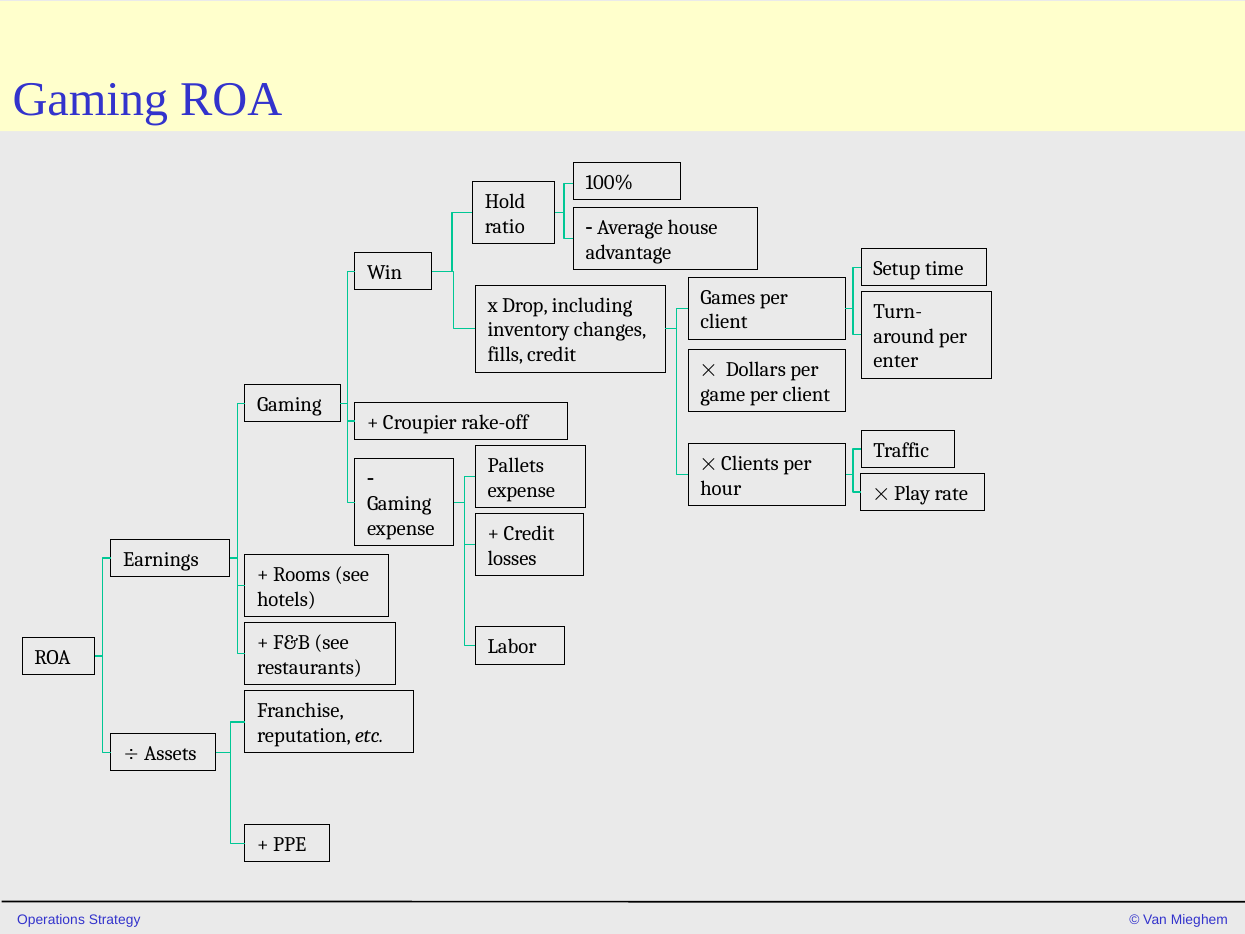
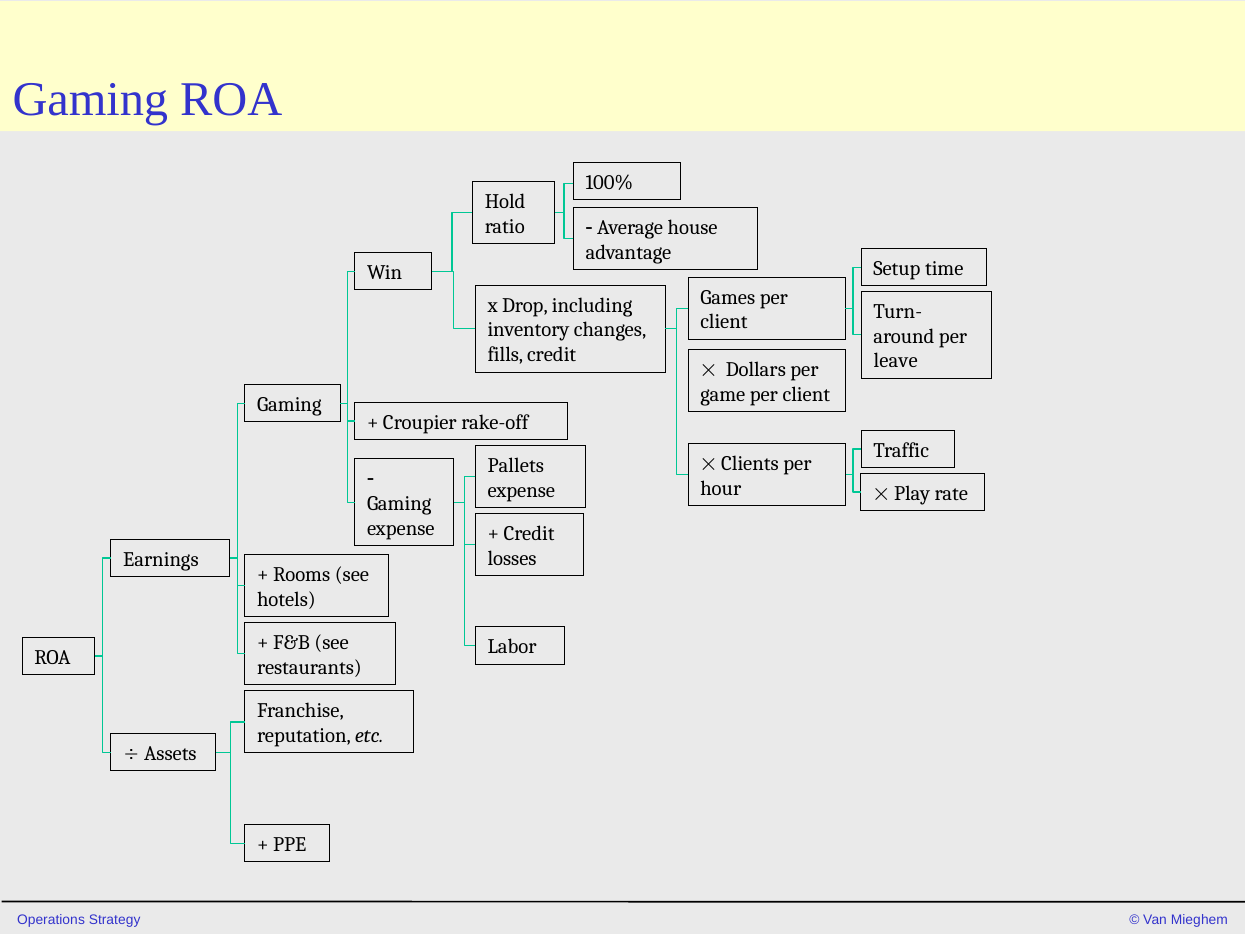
enter: enter -> leave (896, 361)
